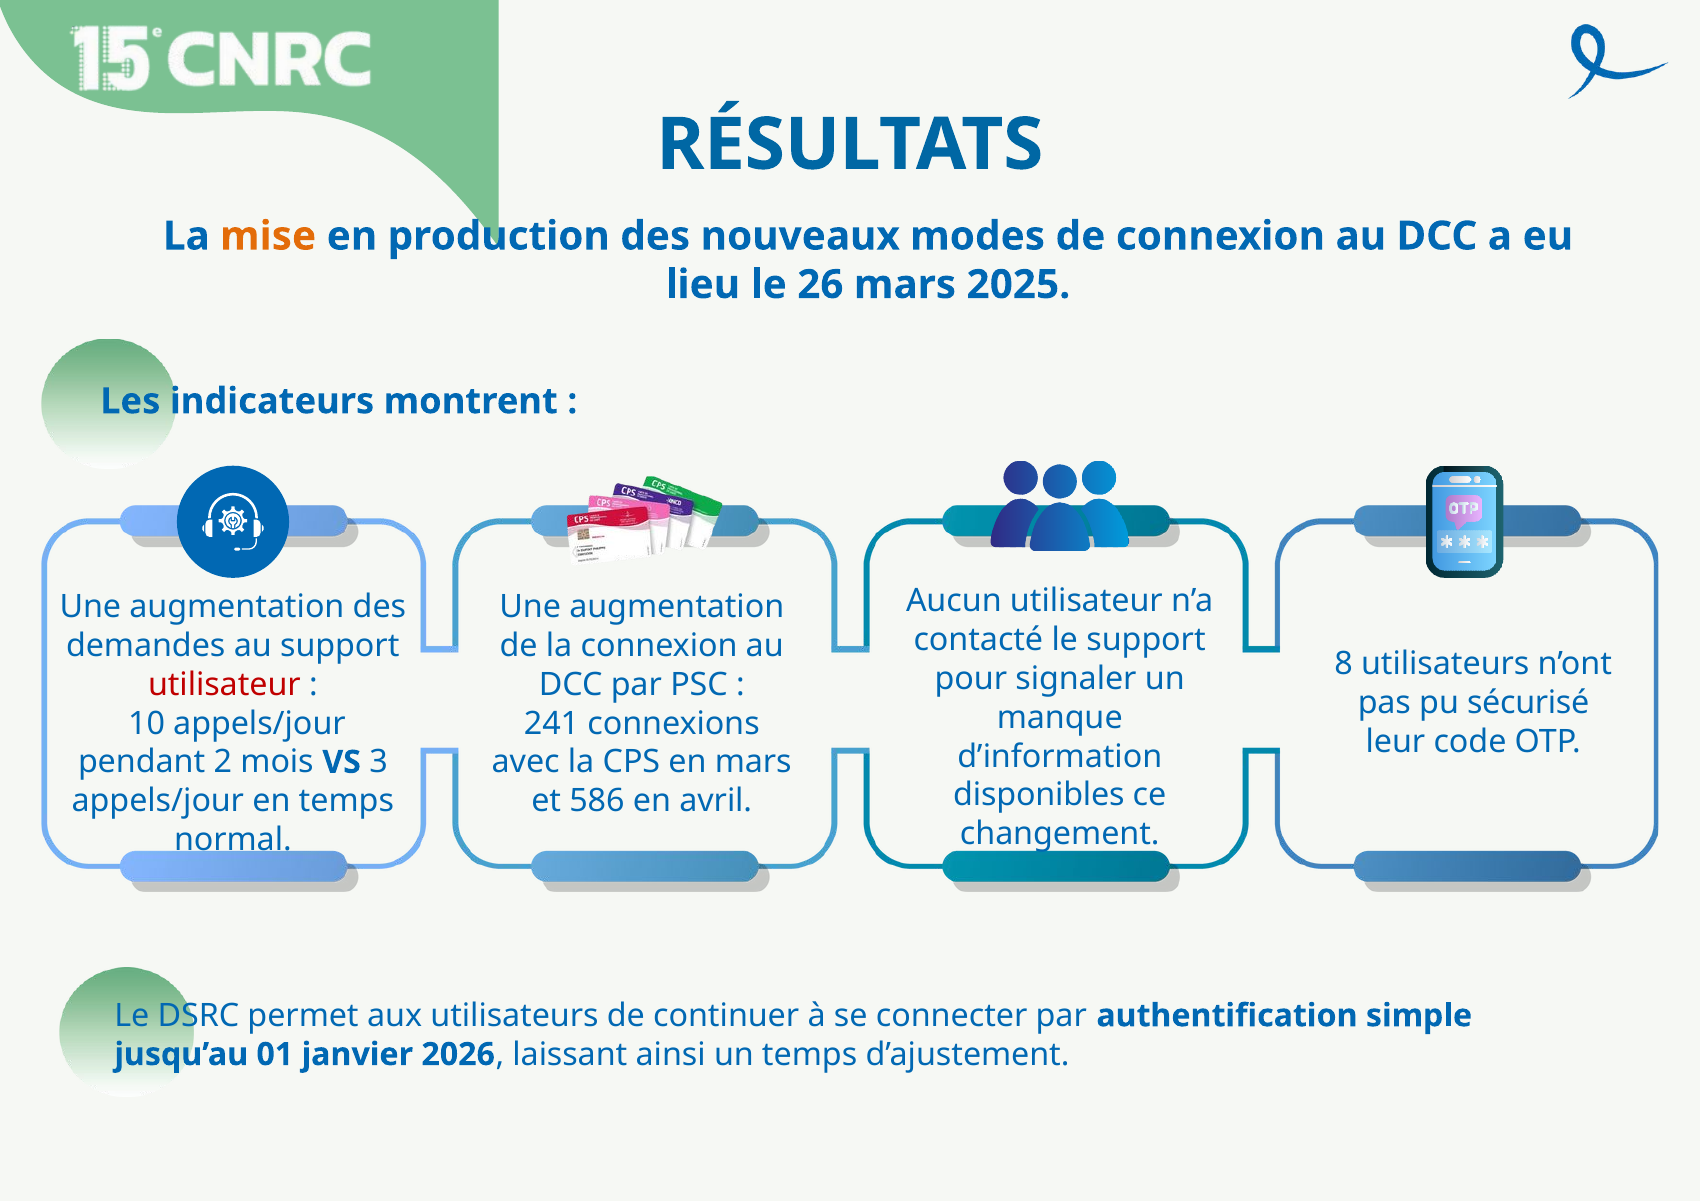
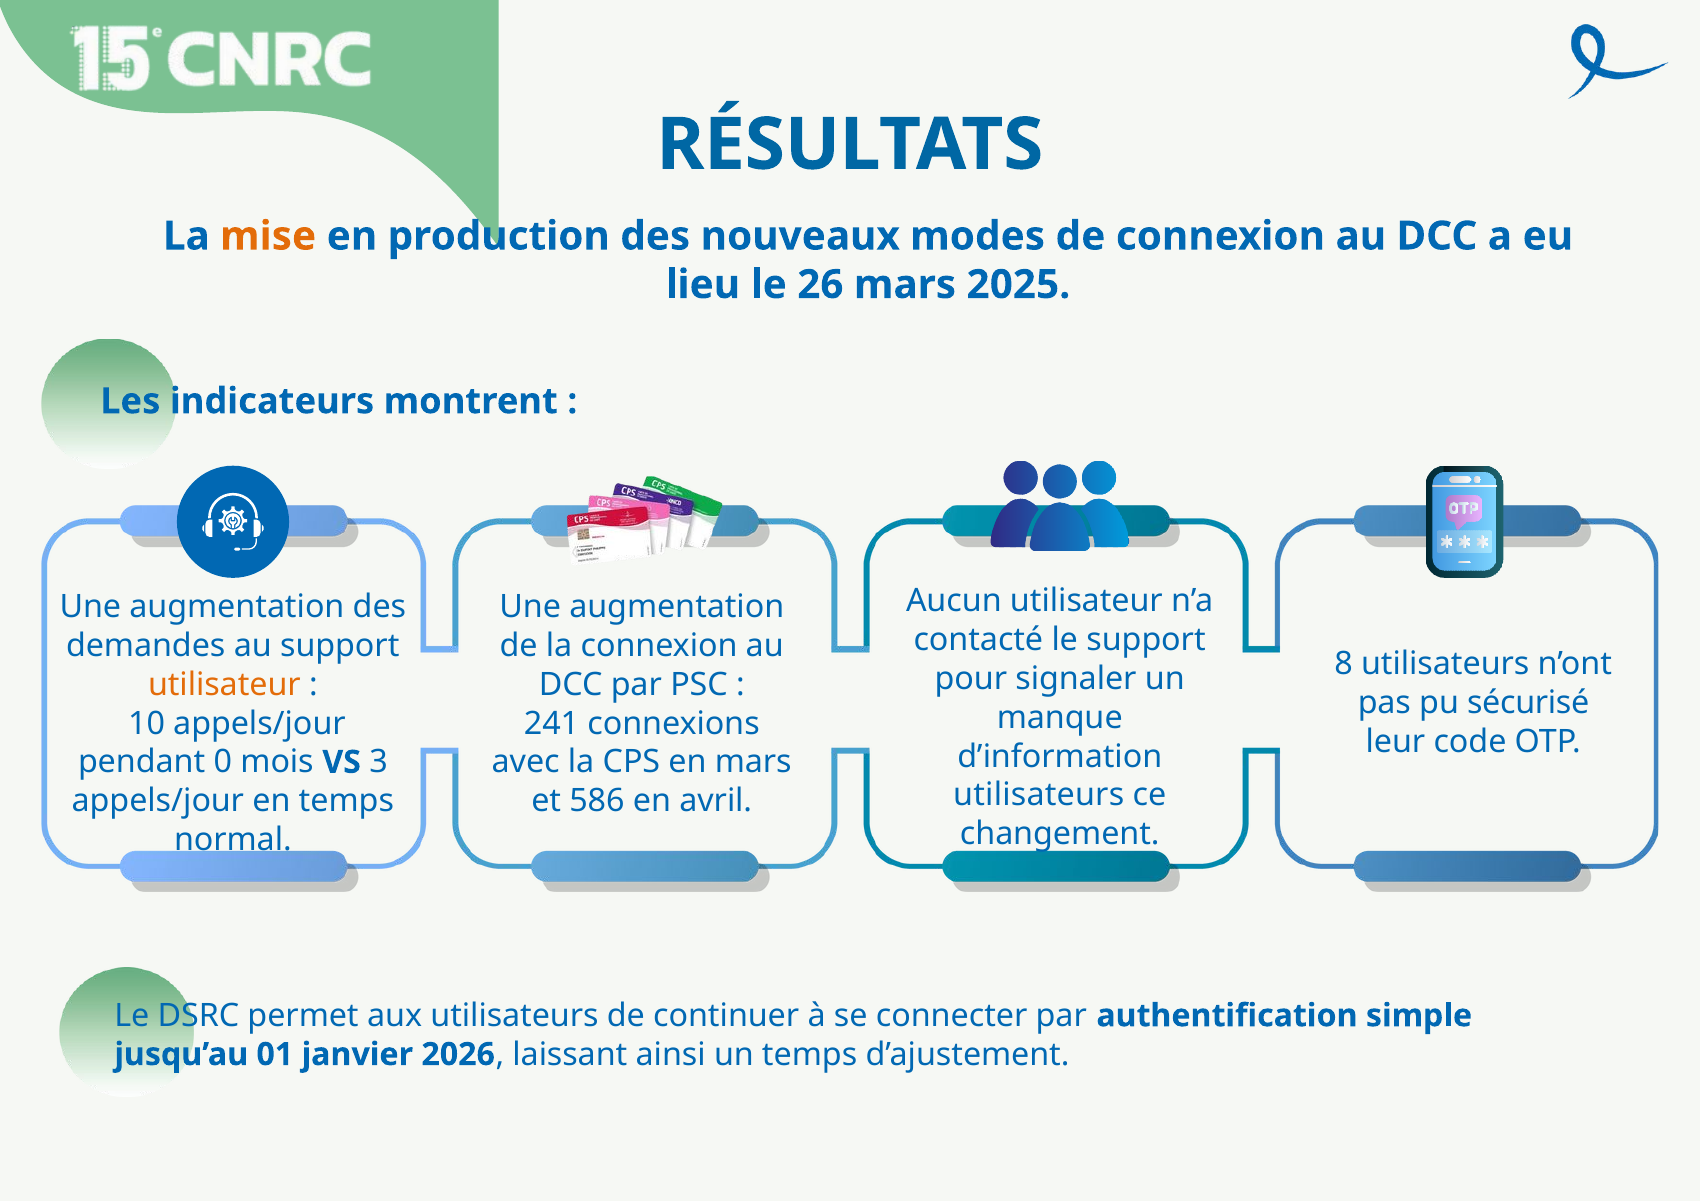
utilisateur colour: red -> orange (224, 685)
2: 2 -> 0 (223, 762)
disponibles: disponibles -> utilisateurs (1039, 795)
